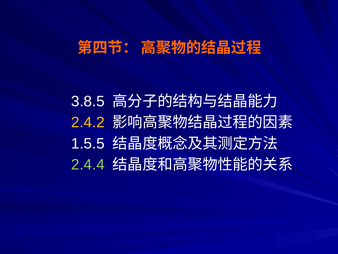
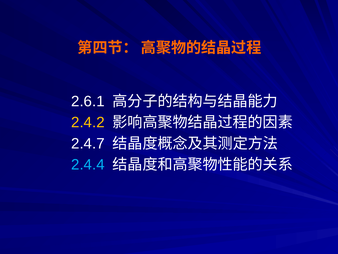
3.8.5: 3.8.5 -> 2.6.1 (88, 101)
1.5.5: 1.5.5 -> 2.4.7 (88, 143)
2.4.4 colour: light green -> light blue (88, 164)
